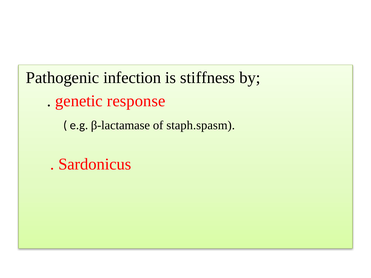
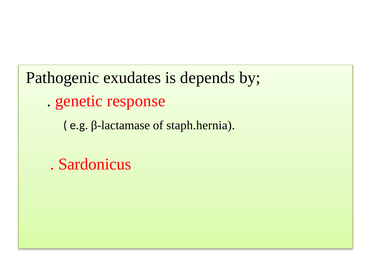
infection: infection -> exudates (132, 78)
stiffness: stiffness -> depends (208, 78)
staph.spasm: staph.spasm -> staph.hernia (201, 125)
